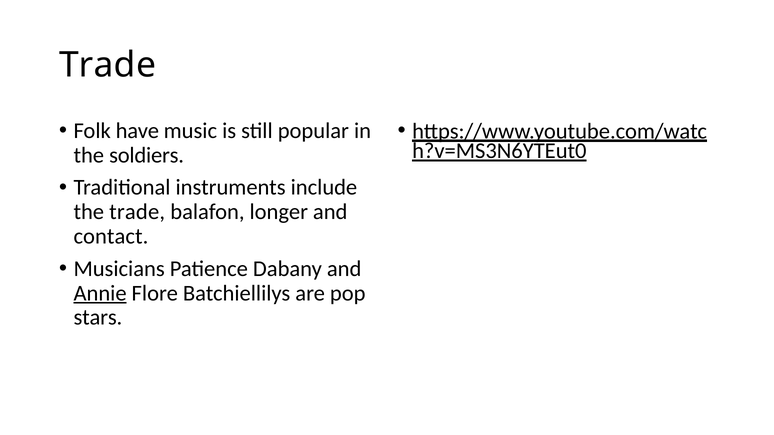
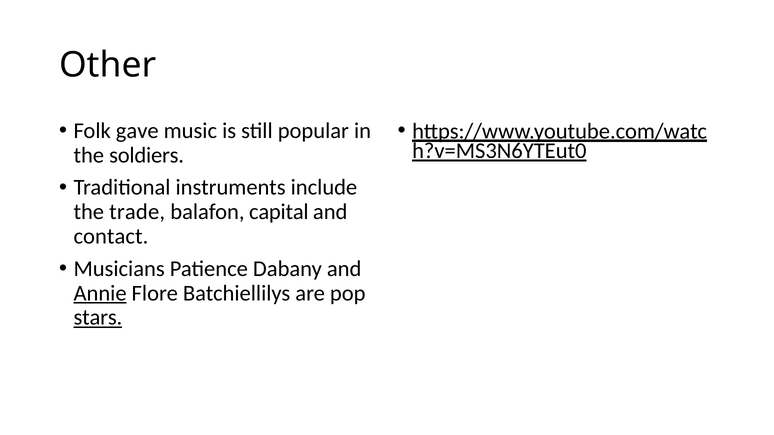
Trade: Trade -> Other (108, 65)
have: have -> gave (137, 131)
longer: longer -> capital (279, 212)
stars underline: none -> present (98, 318)
